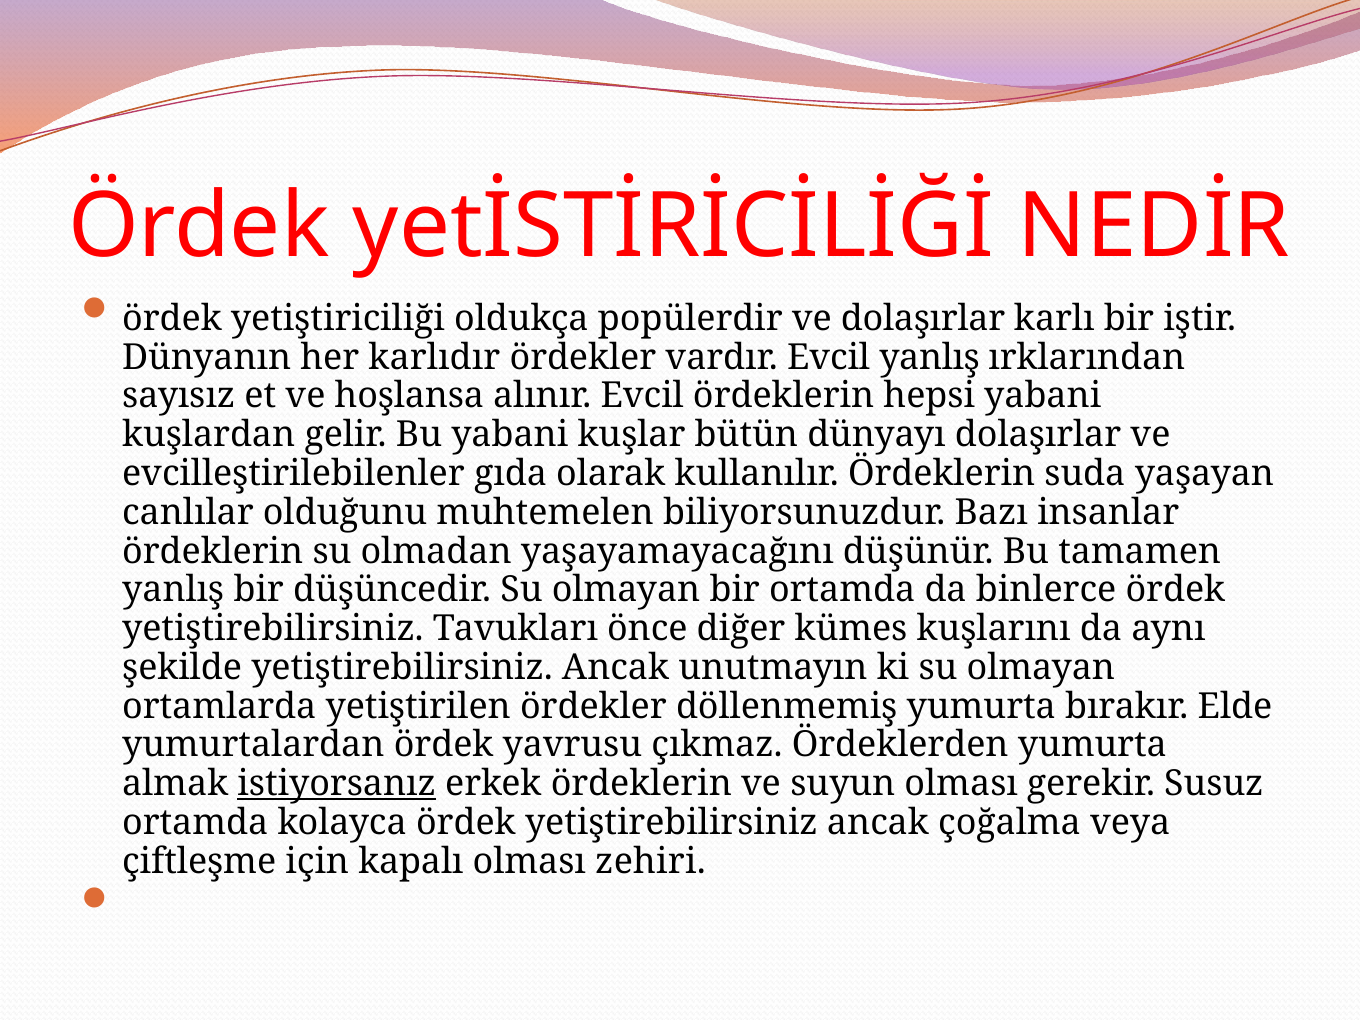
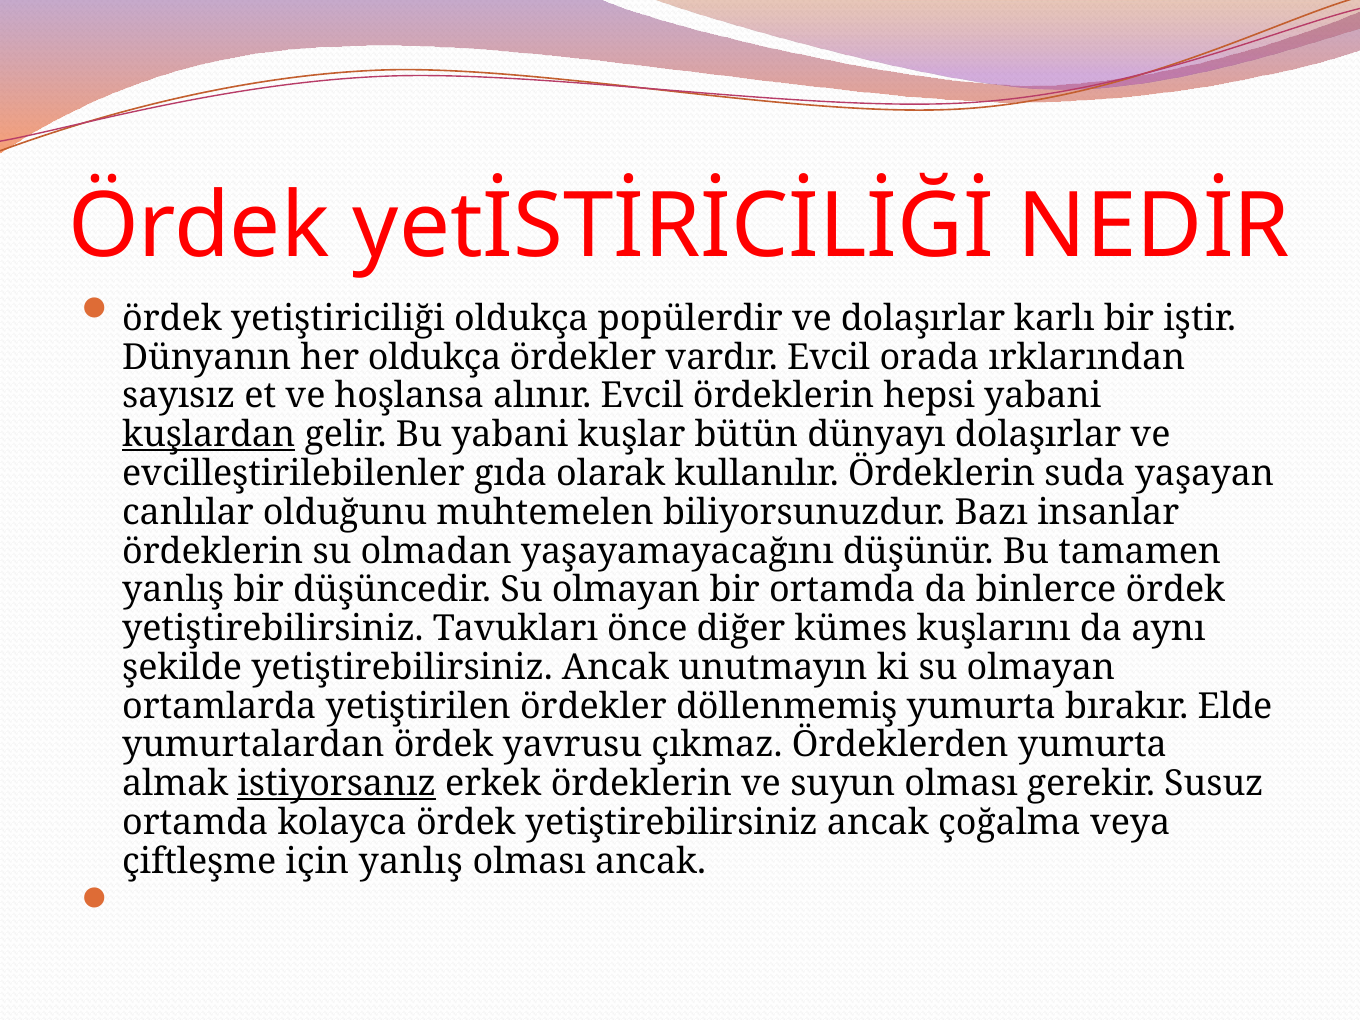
her karlıdır: karlıdır -> oldukça (435, 357)
Evcil yanlış: yanlış -> orada (929, 357)
kuşlardan underline: none -> present (209, 435)
için kapalı: kapalı -> yanlış (411, 861)
olması zehiri: zehiri -> ancak (651, 861)
